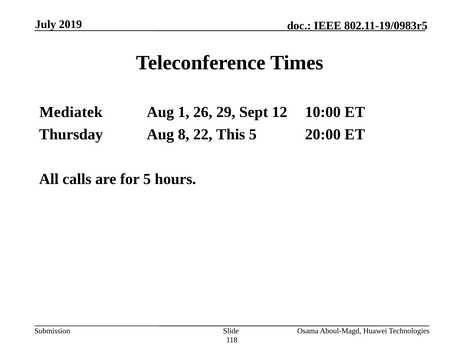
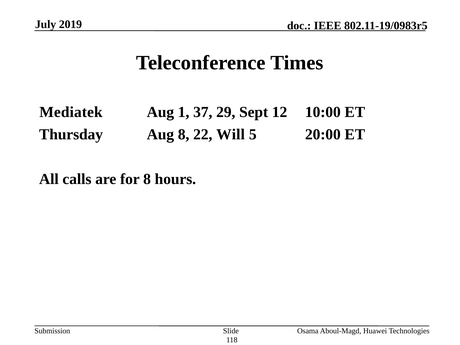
26: 26 -> 37 (203, 112)
This: This -> Will (231, 134)
for 5: 5 -> 8 (147, 179)
